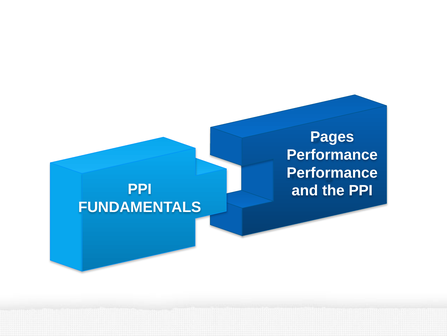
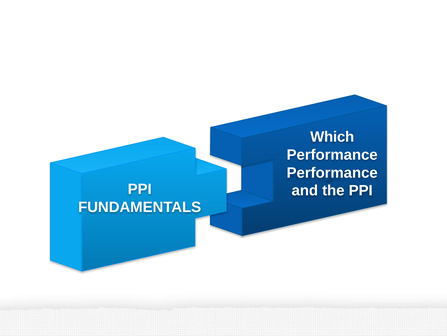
Pages: Pages -> Which (332, 137)
